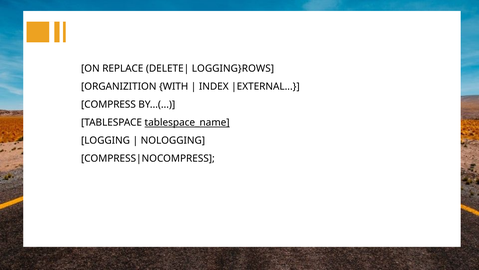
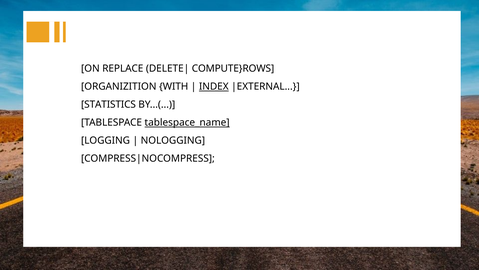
LOGGING}ROWS: LOGGING}ROWS -> COMPUTE}ROWS (233, 69)
INDEX underline: none -> present (214, 87)
COMPRESS: COMPRESS -> STATISTICS (108, 104)
